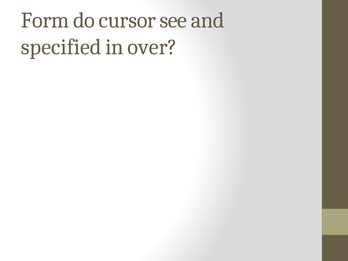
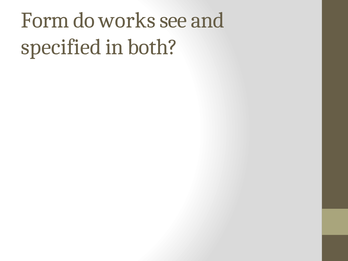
cursor: cursor -> works (127, 20)
over: over -> both (152, 47)
